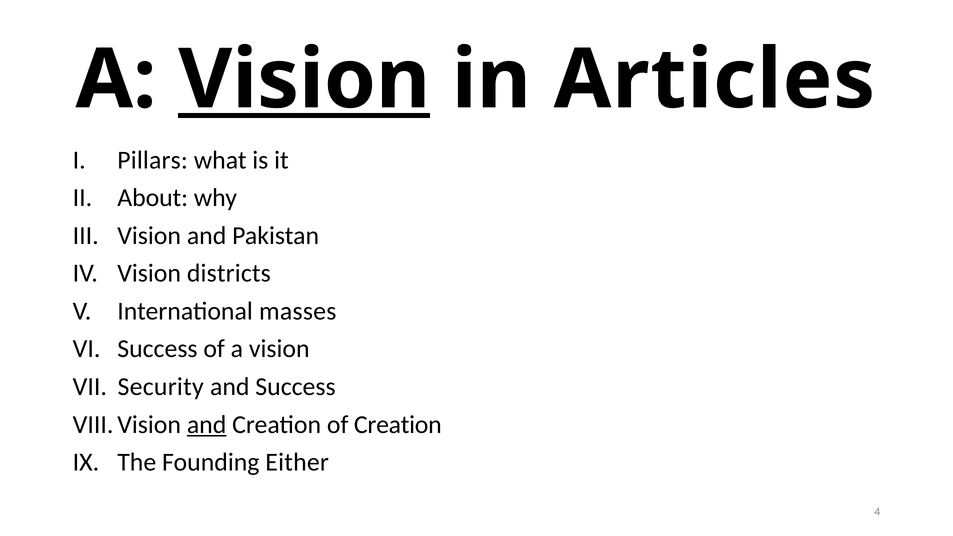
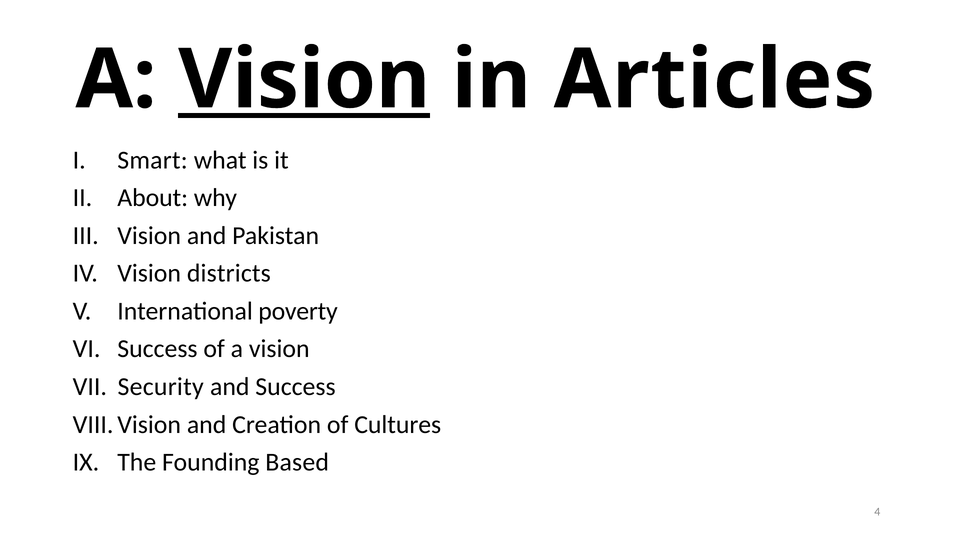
Pillars: Pillars -> Smart (153, 160)
masses: masses -> poverty (298, 311)
and underline: present -> none (207, 425)
of Creation: Creation -> Cultures (398, 425)
Either: Either -> Based (297, 462)
